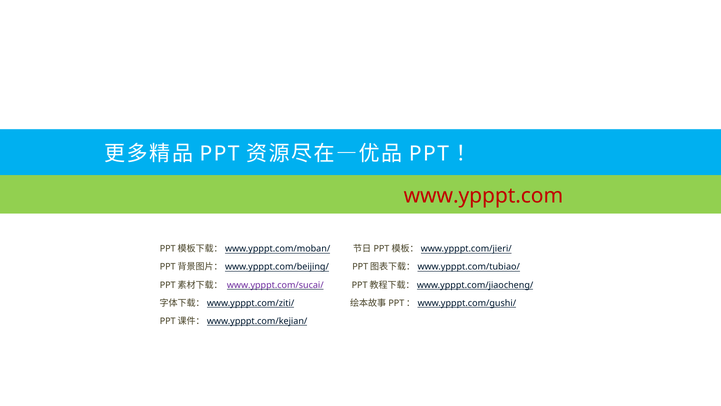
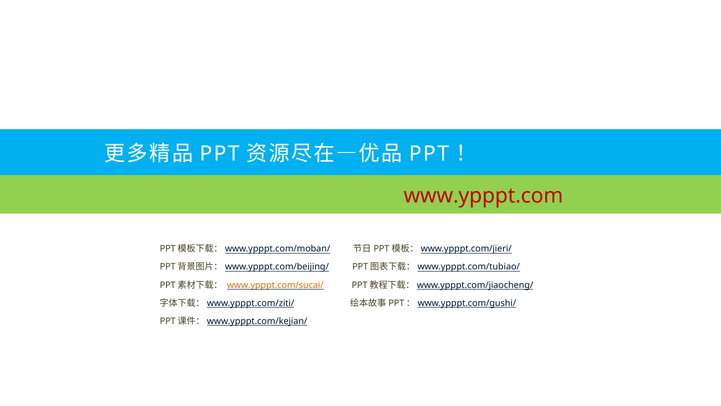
www.ypppt.com/sucai/ colour: purple -> orange (275, 285)
